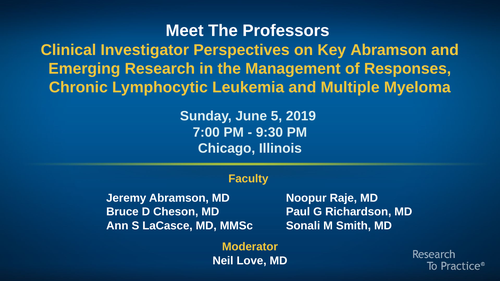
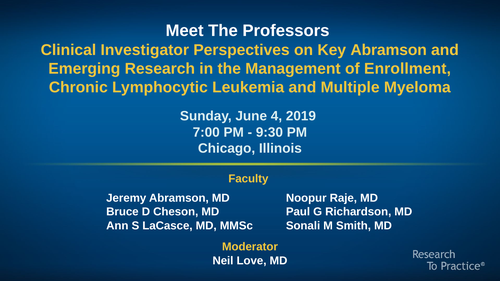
Responses: Responses -> Enrollment (408, 69)
5: 5 -> 4 (276, 116)
